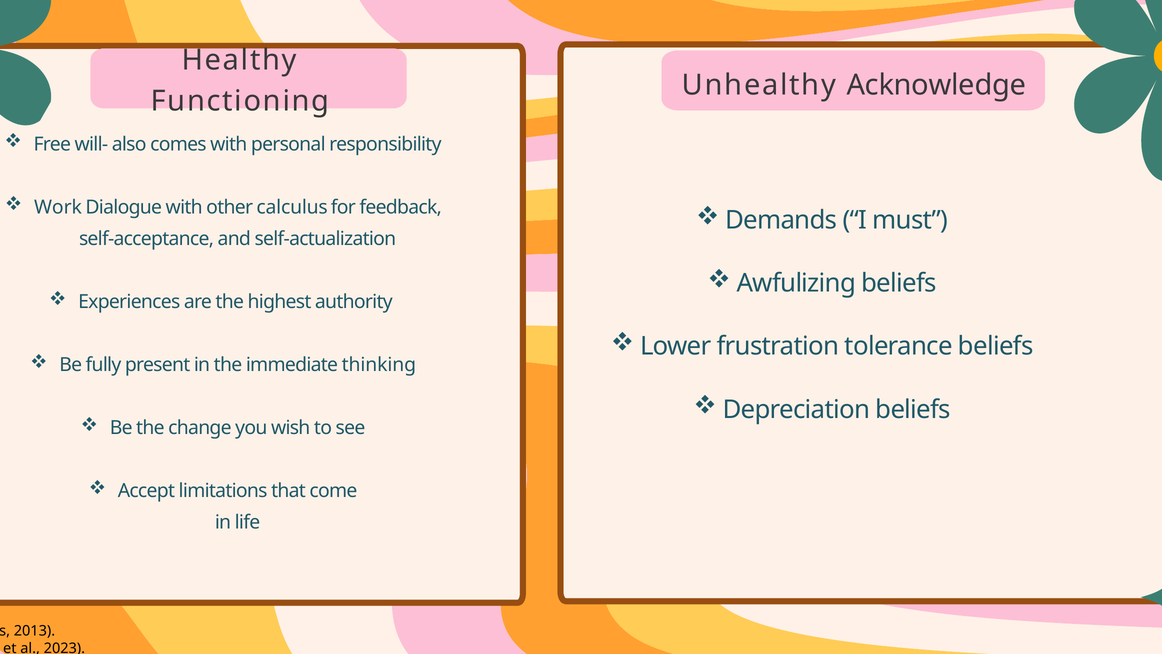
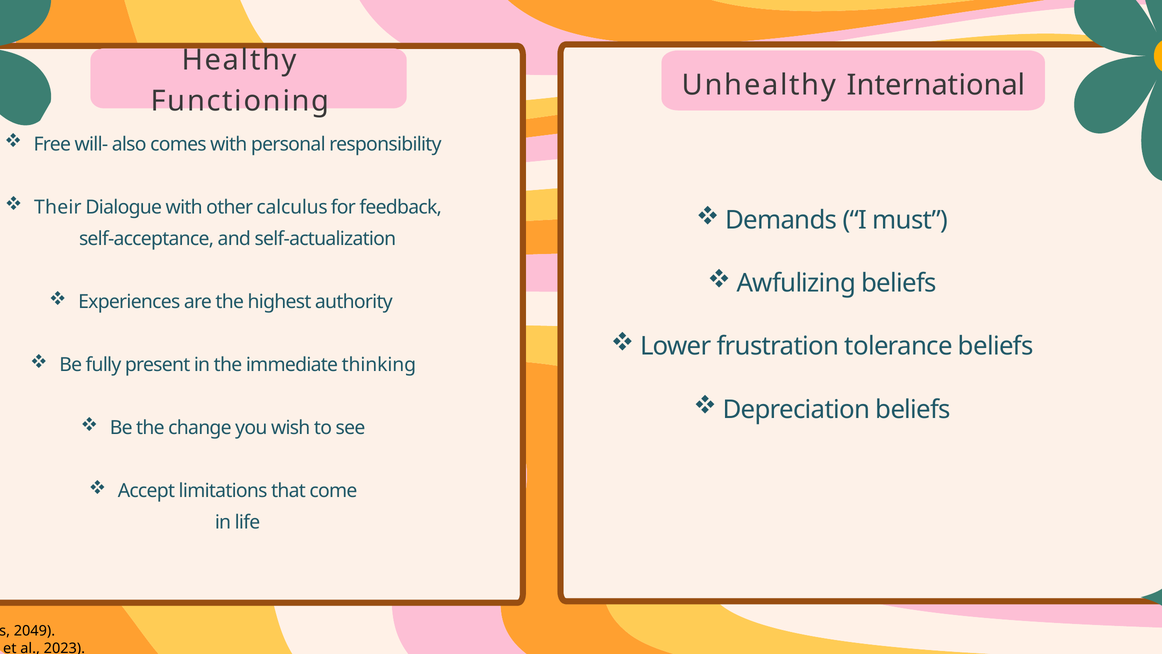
Acknowledge: Acknowledge -> International (936, 85)
Work: Work -> Their (58, 207)
2013: 2013 -> 2049 (34, 631)
